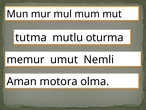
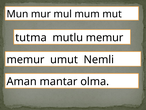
mutlu oturma: oturma -> memur (105, 38)
motora: motora -> mantar (59, 81)
